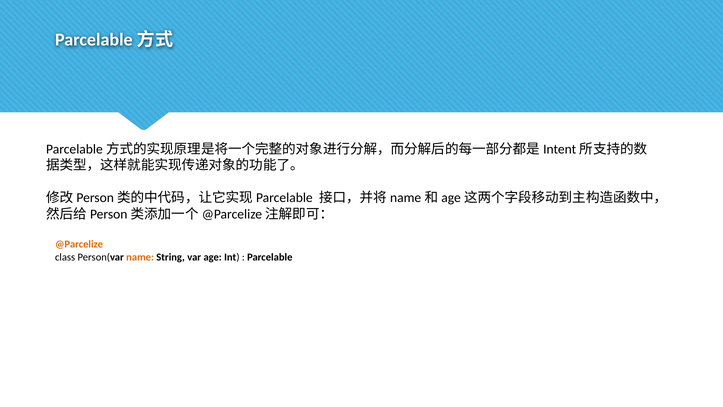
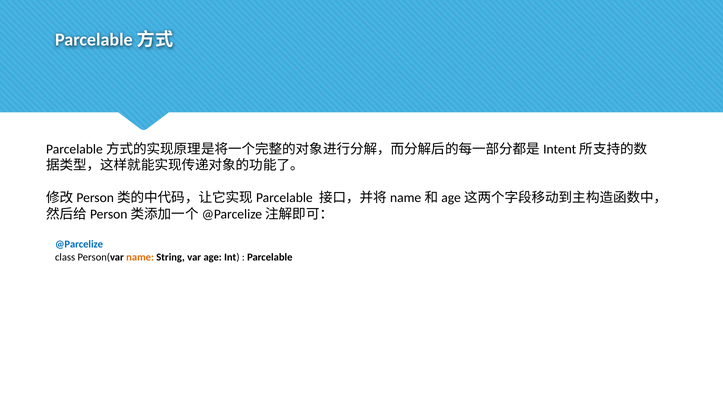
@Parcelize colour: orange -> blue (79, 244)
